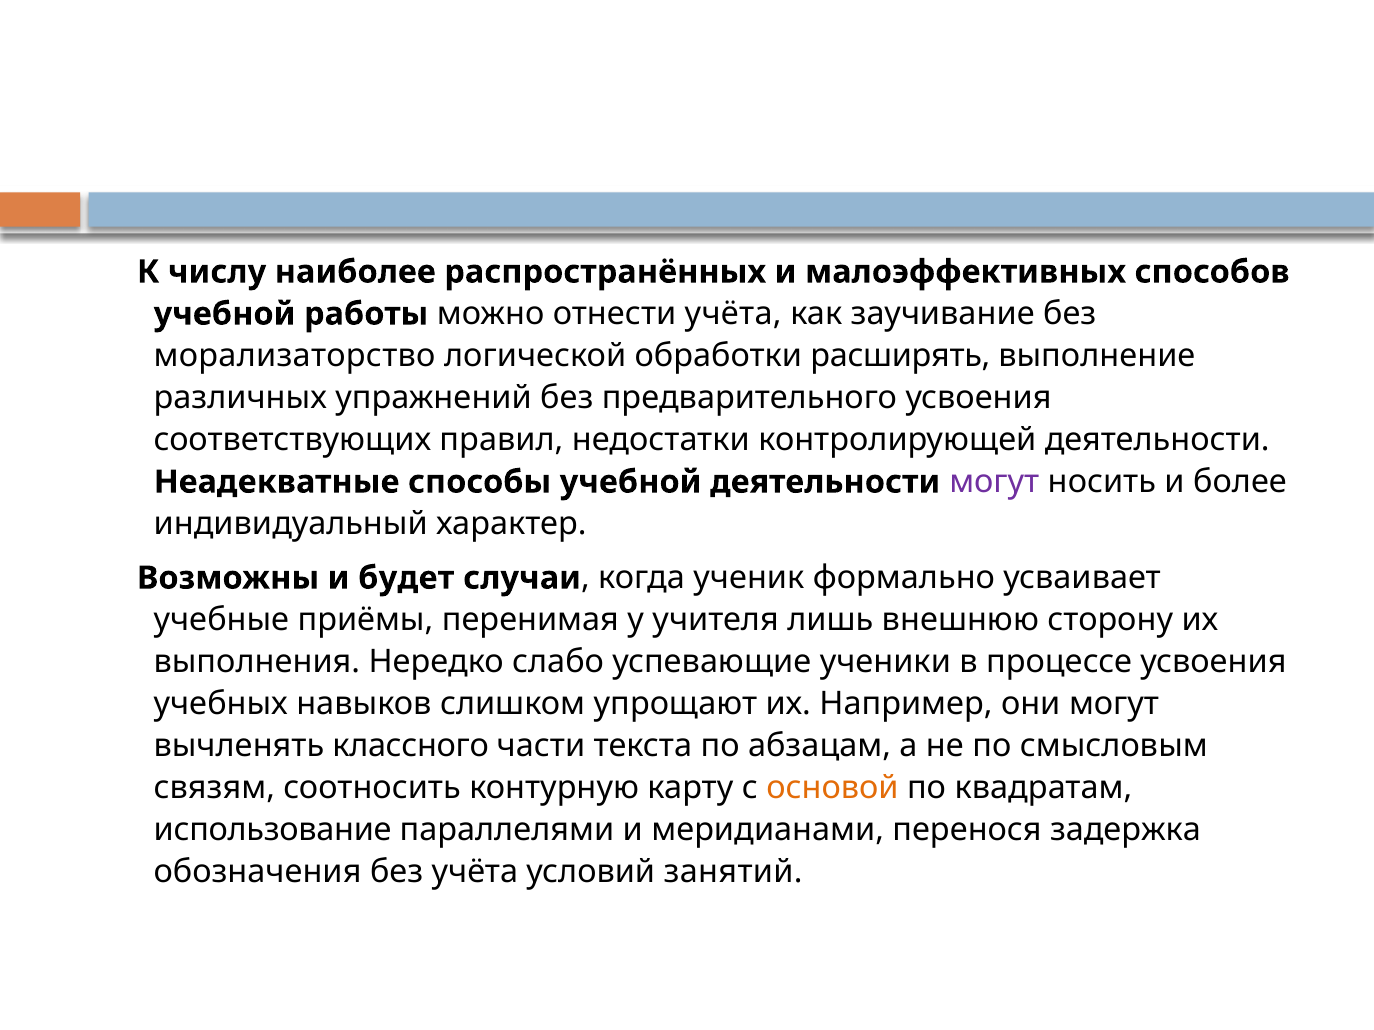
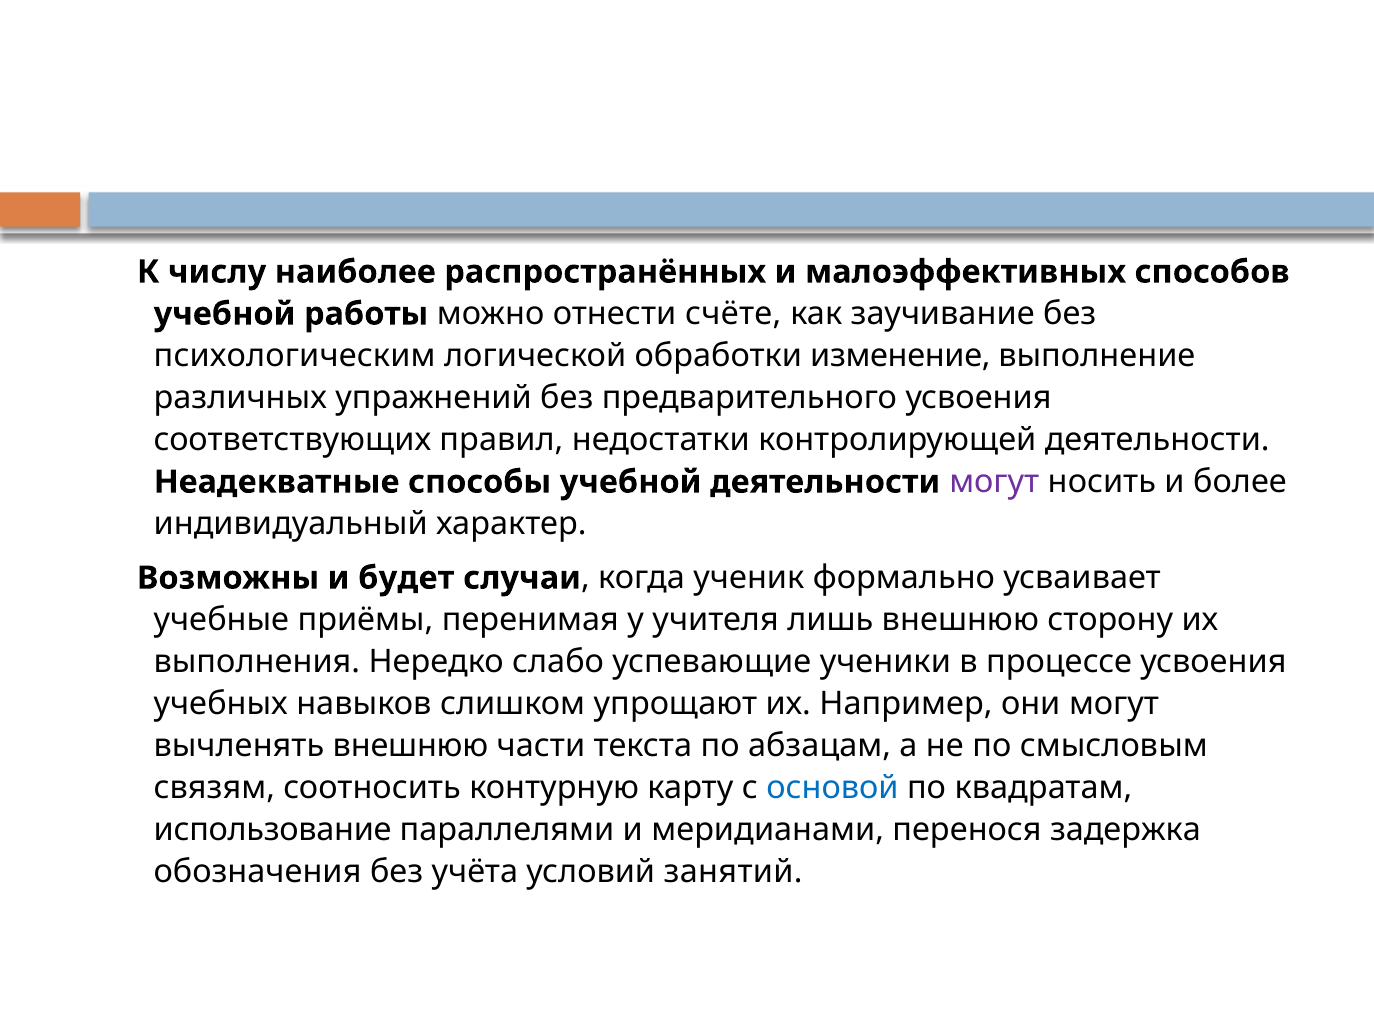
отнести учёта: учёта -> счёте (733, 314)
морализаторство: морализаторство -> психологическим (295, 356)
расширять: расширять -> изменение (900, 356)
вычленять классного: классного -> внешнюю (411, 746)
основой colour: orange -> blue (832, 788)
